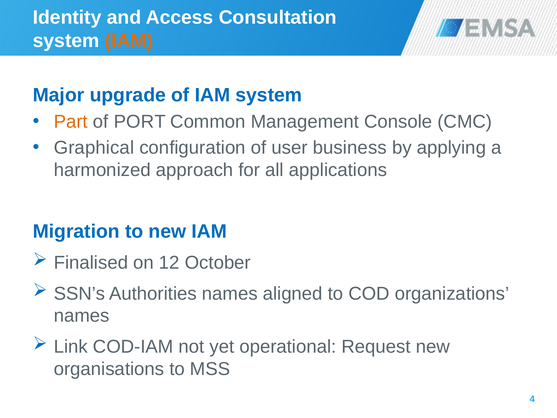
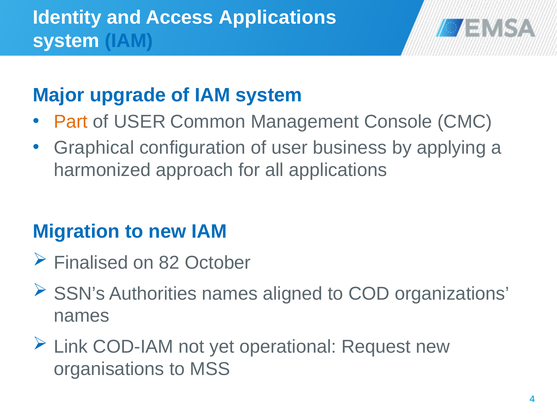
Access Consultation: Consultation -> Applications (278, 17)
IAM colour: orange -> blue (129, 41)
PORT: PORT -> USER (140, 122)
12: 12 -> 82 (169, 263)
